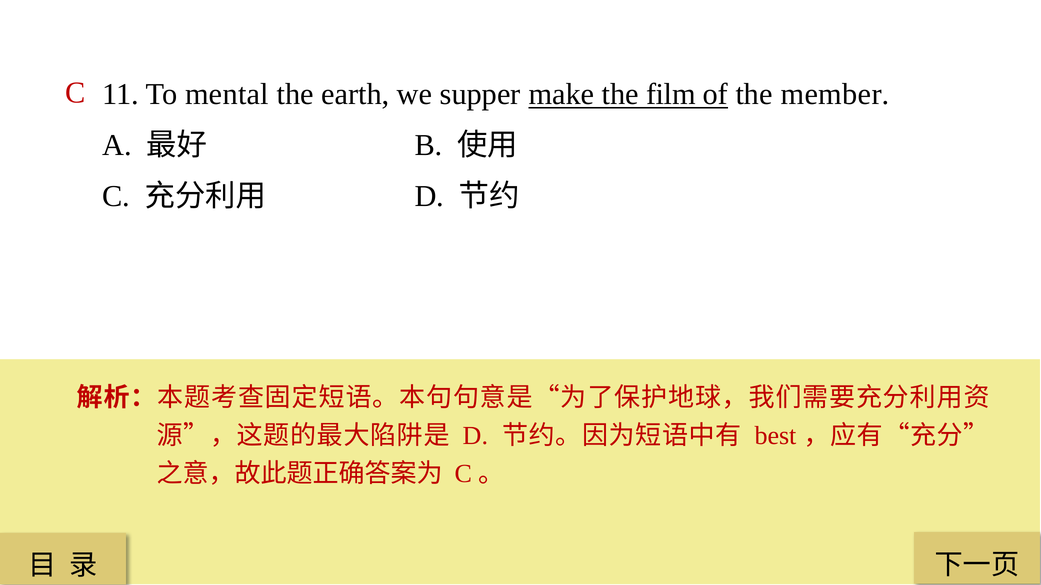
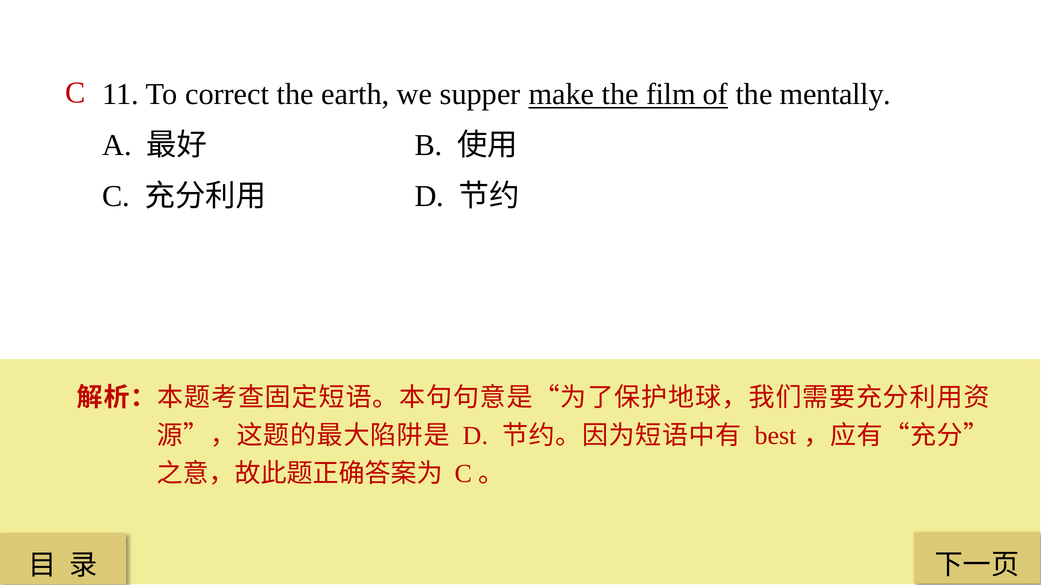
mental: mental -> correct (227, 94)
member: member -> mentally (835, 94)
